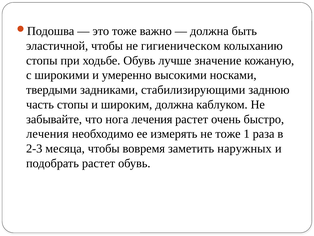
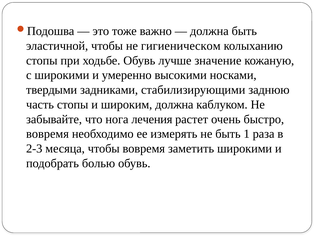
лечения: лечения -> вовремя (47, 134)
не тоже: тоже -> быть (228, 134)
заметить наружных: наружных -> широкими (245, 148)
подобрать растет: растет -> болью (99, 163)
